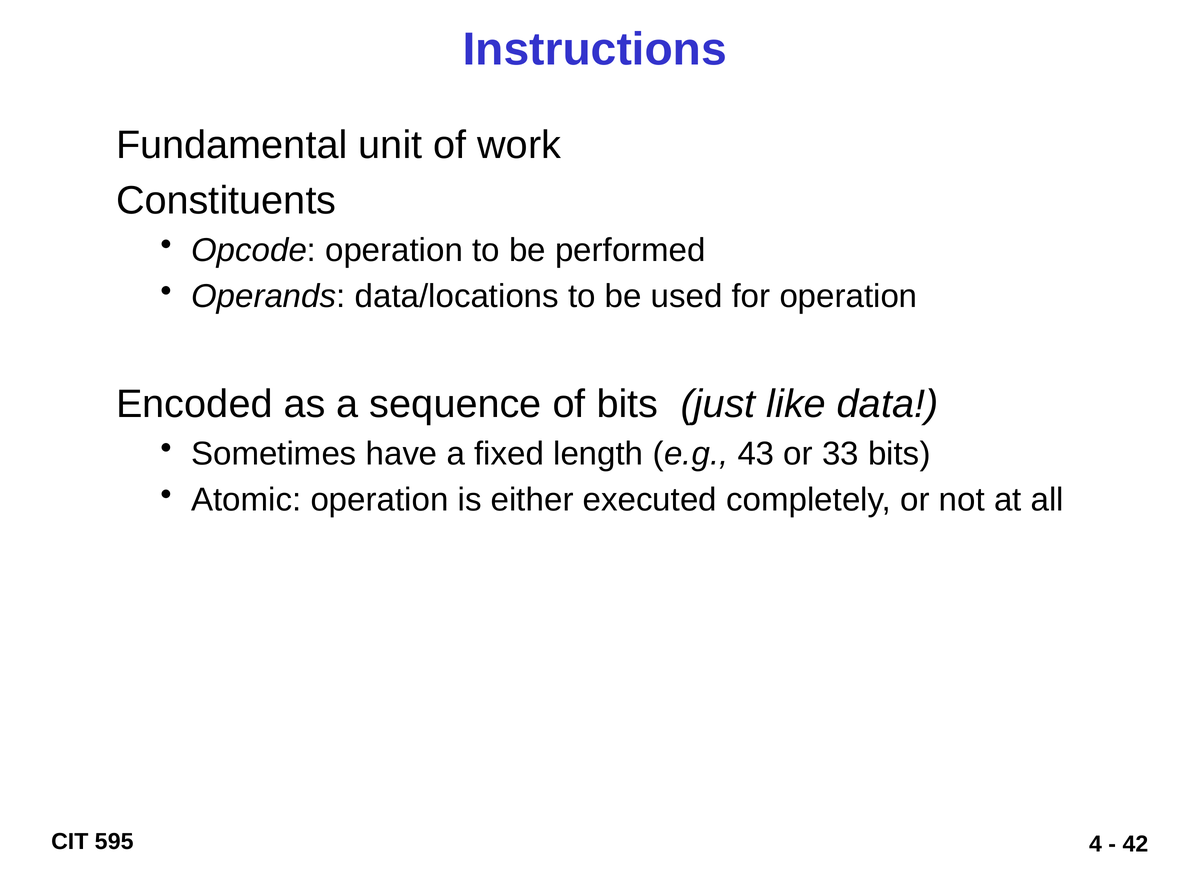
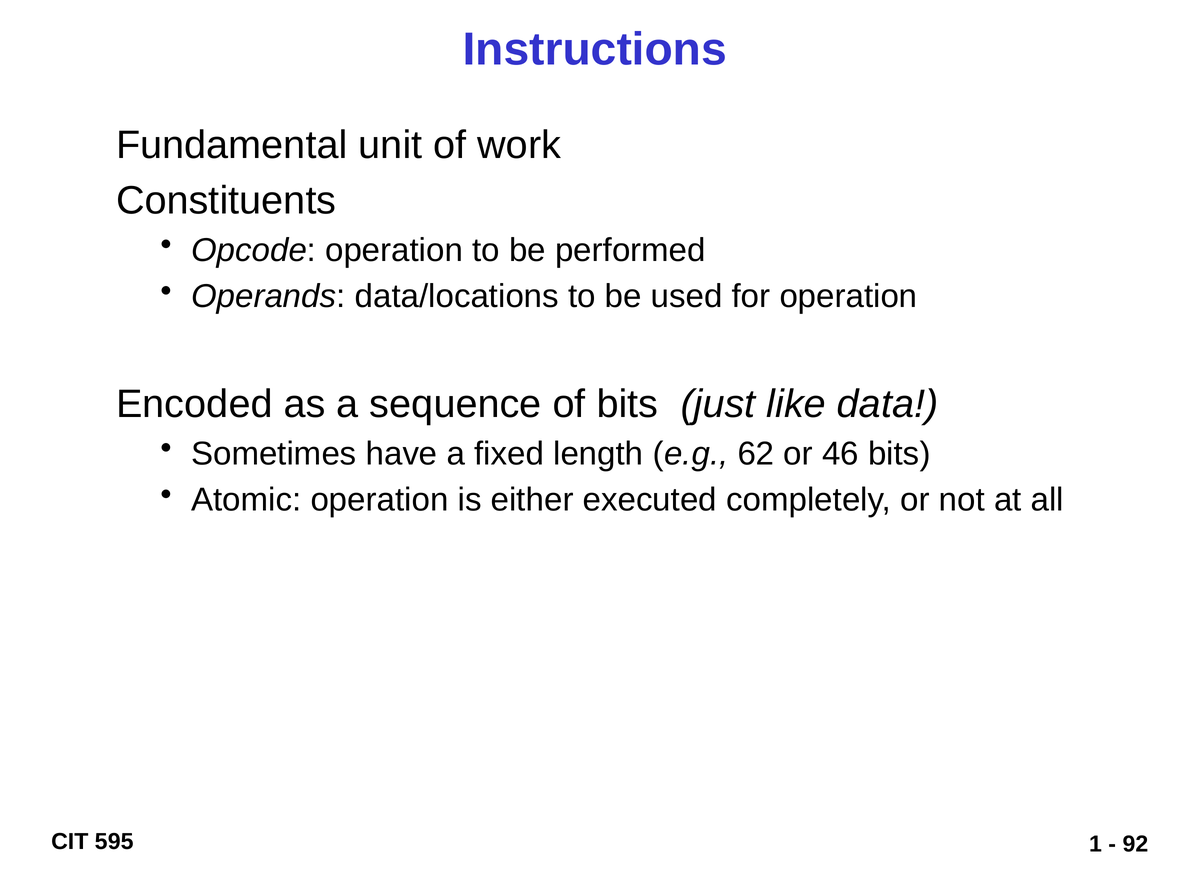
43: 43 -> 62 (756, 454)
33: 33 -> 46 (840, 454)
4: 4 -> 1 (1096, 845)
42: 42 -> 92 (1135, 845)
